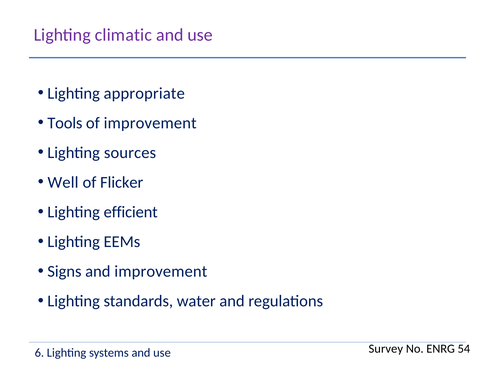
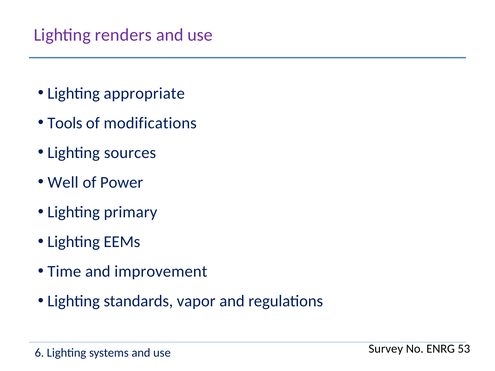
climatic: climatic -> renders (123, 35)
of improvement: improvement -> modifications (150, 123)
Flicker: Flicker -> Power (122, 183)
efficient: efficient -> primary (131, 212)
Signs: Signs -> Time (64, 272)
water: water -> vapor (196, 301)
54: 54 -> 53 (464, 349)
